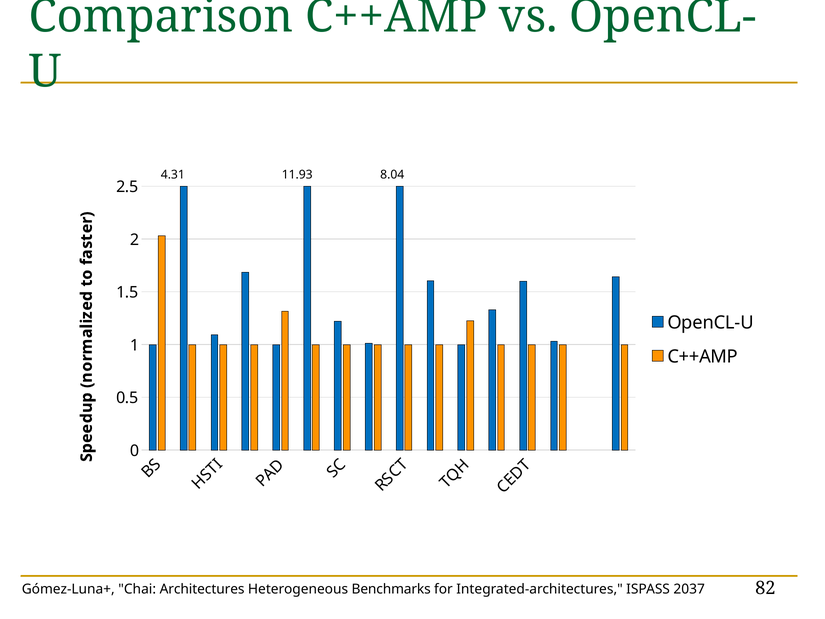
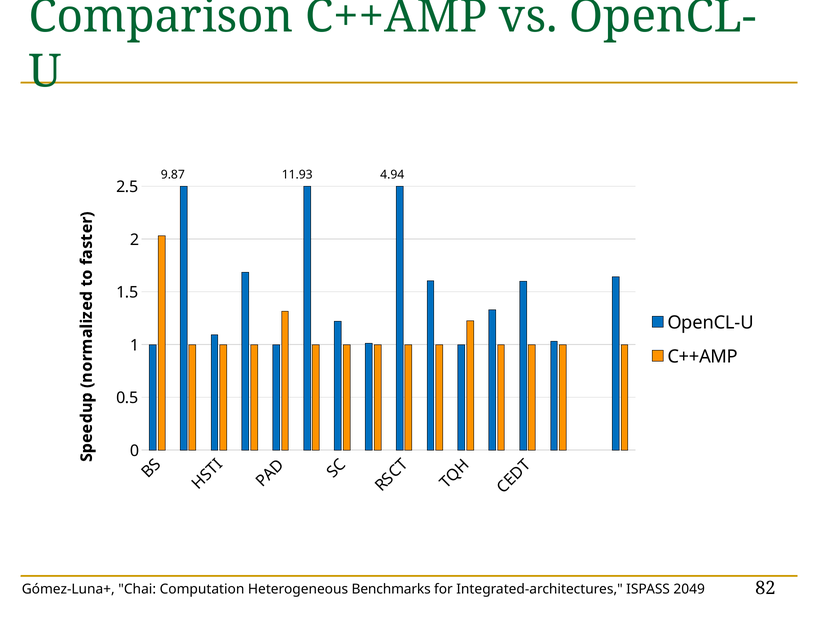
4.31: 4.31 -> 9.87 (173, 175)
8.04: 8.04 -> 4.94 (392, 175)
Architectures: Architectures -> Computation (202, 589)
2037: 2037 -> 2049 (689, 589)
